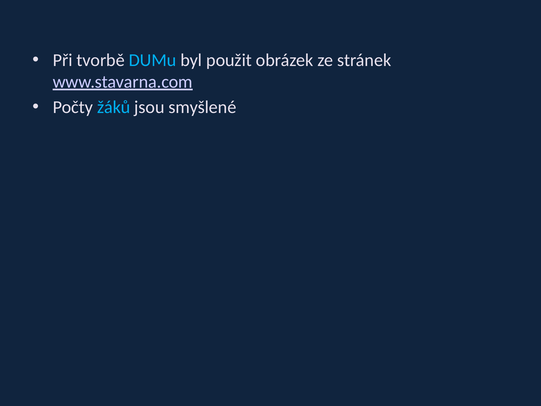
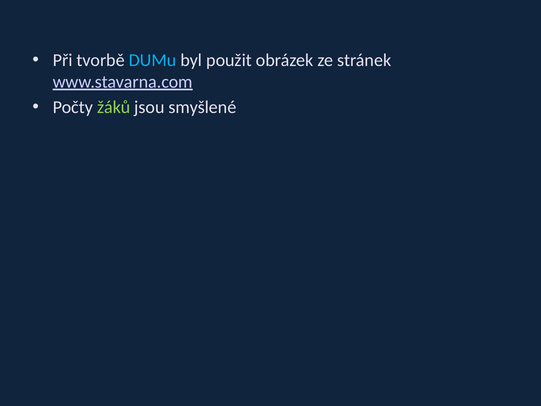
žáků colour: light blue -> light green (114, 107)
